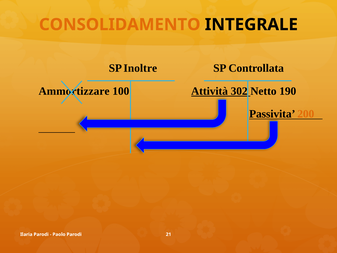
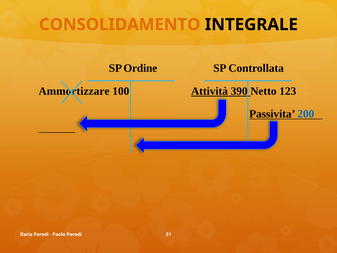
Inoltre: Inoltre -> Ordine (140, 68)
302: 302 -> 390 (239, 91)
190: 190 -> 123 (288, 91)
200 colour: orange -> blue (306, 114)
